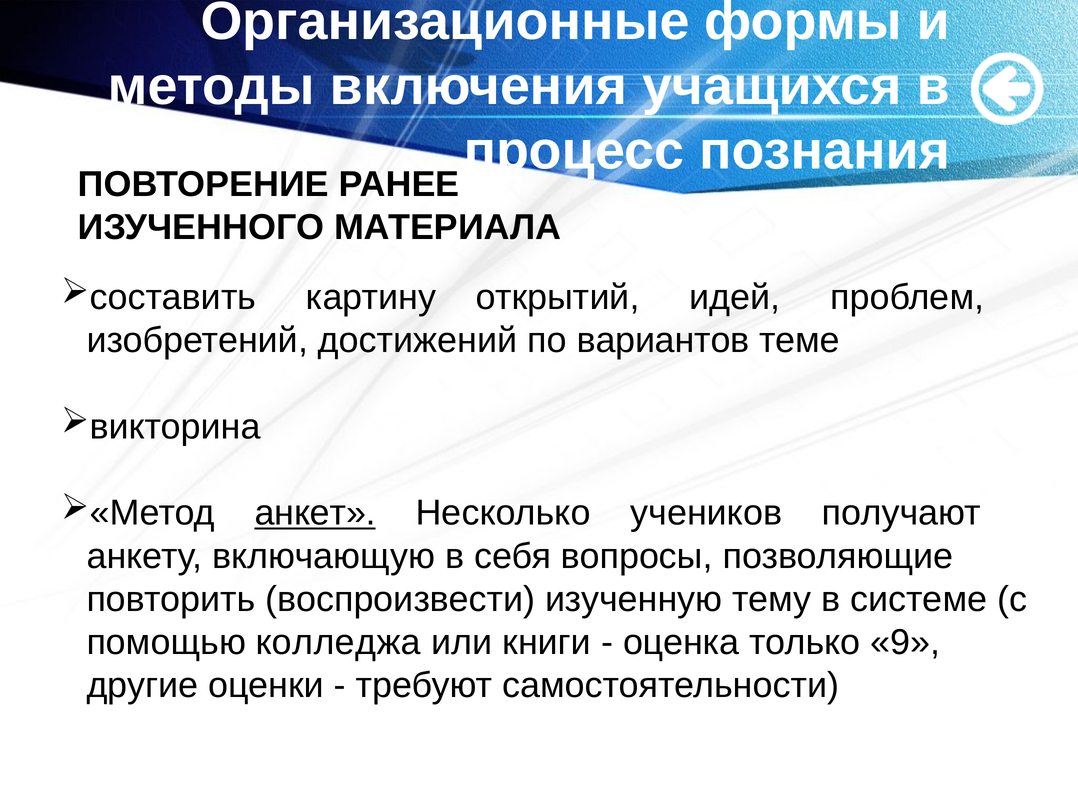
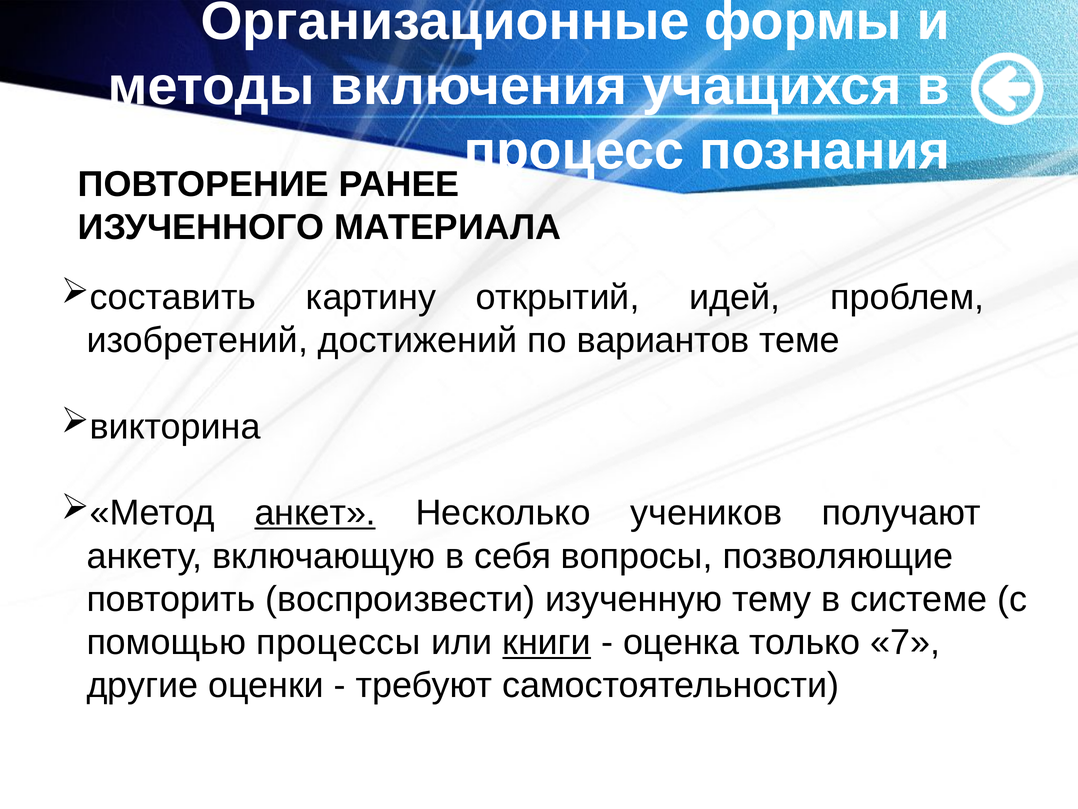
колледжа: колледжа -> процессы (338, 642)
книги underline: none -> present (547, 642)
9: 9 -> 7 (905, 642)
